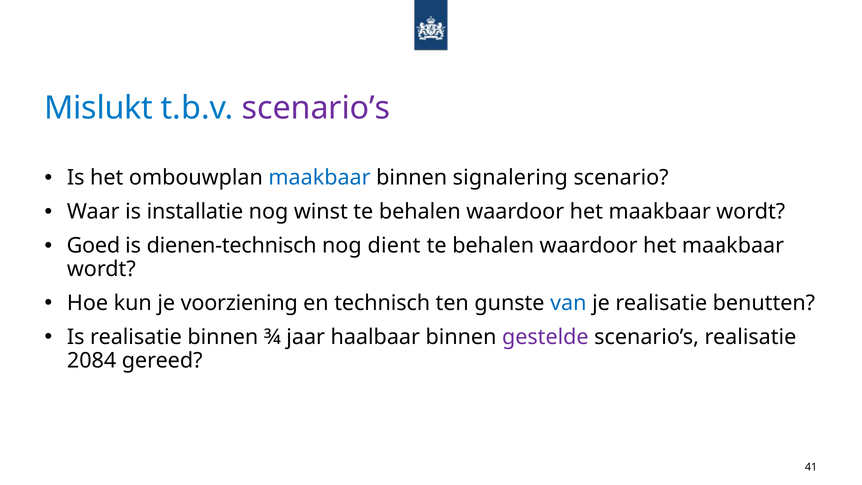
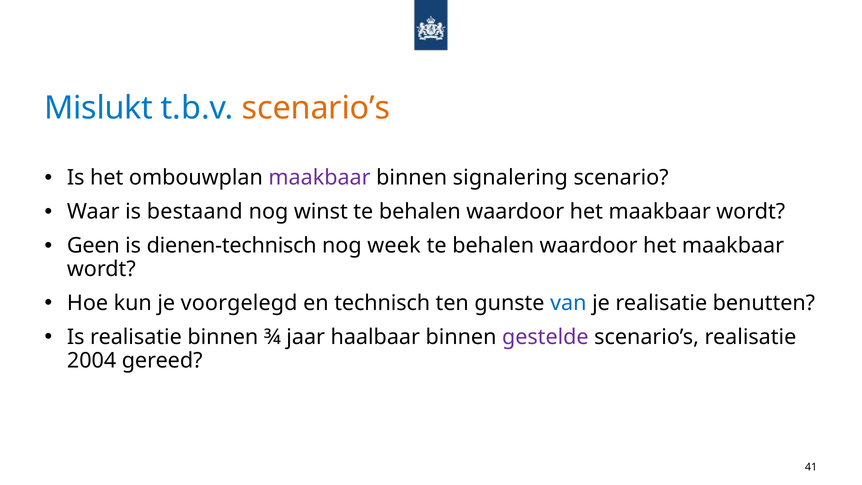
scenario’s colour: purple -> orange (316, 108)
maakbaar colour: blue -> purple (320, 178)
installatie: installatie -> bestaand (195, 212)
Goed: Goed -> Geen (93, 246)
dient: dient -> week (394, 246)
voorziening: voorziening -> voorgelegd (239, 303)
2084: 2084 -> 2004 (92, 360)
